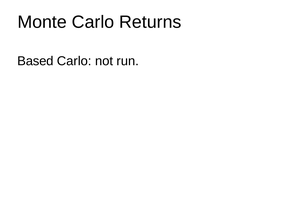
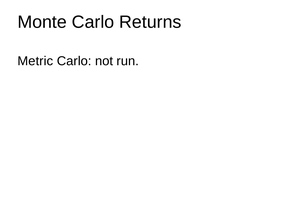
Based: Based -> Metric (35, 61)
